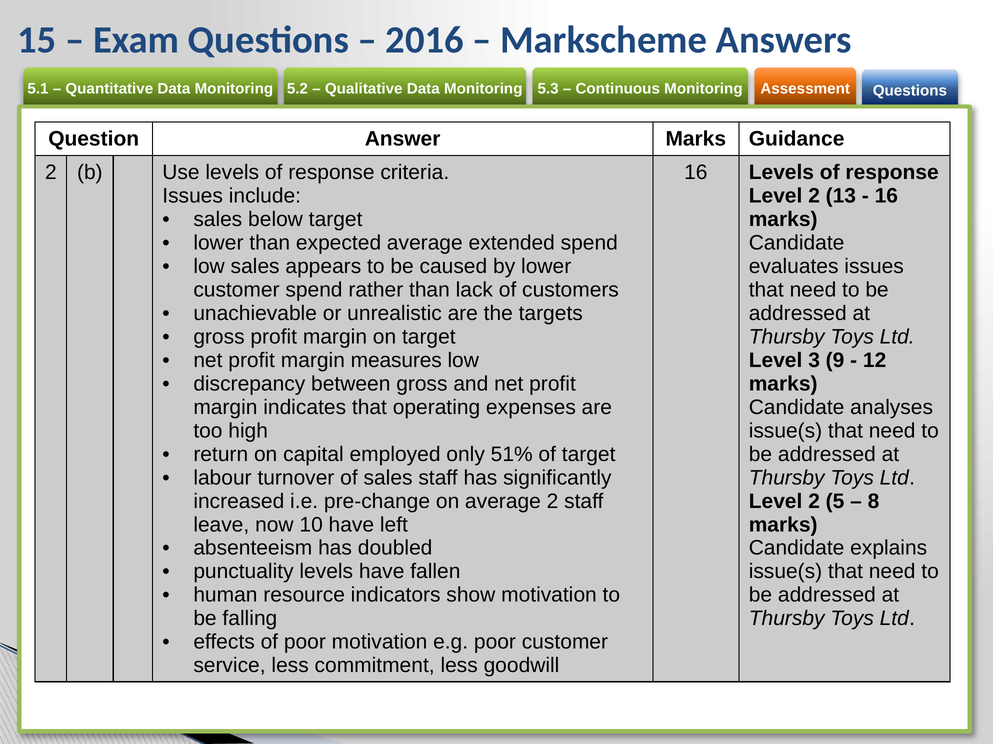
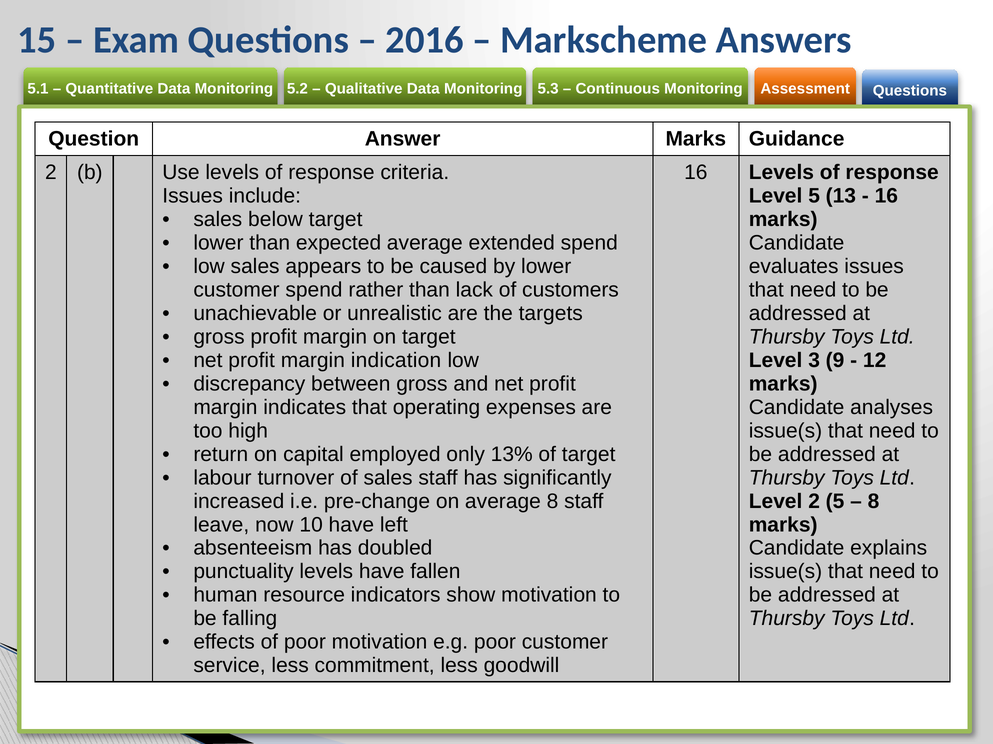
2: 2 -> 5 (814, 196)
measures: measures -> indication (396, 361)
51%: 51% -> 13% (512, 455)
average 2: 2 -> 8 (553, 502)
